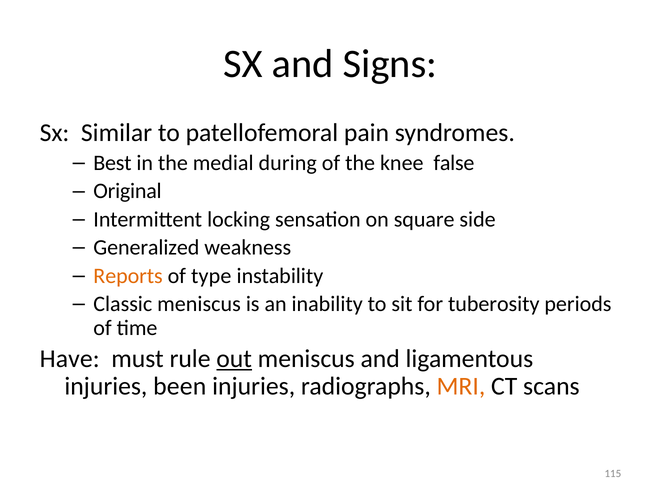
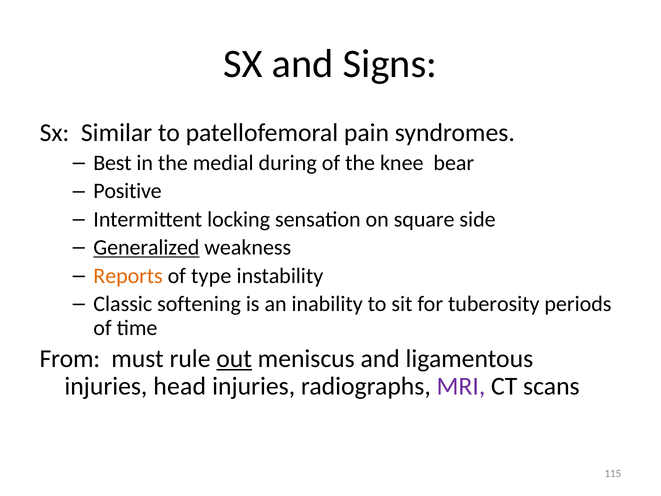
false: false -> bear (454, 163)
Original: Original -> Positive (127, 191)
Generalized underline: none -> present (146, 247)
Classic meniscus: meniscus -> softening (199, 304)
Have: Have -> From (70, 359)
been: been -> head (180, 386)
MRI colour: orange -> purple (461, 386)
